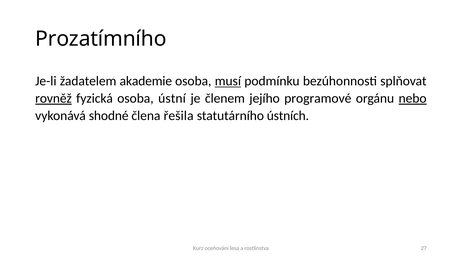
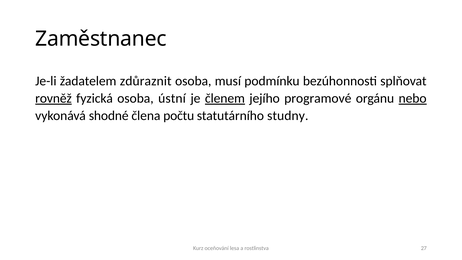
Prozatímního: Prozatímního -> Zaměstnanec (101, 39)
akademie: akademie -> zdůraznit (146, 81)
musí underline: present -> none (228, 81)
členem underline: none -> present (225, 98)
řešila: řešila -> počtu (179, 116)
ústních: ústních -> studny (288, 116)
